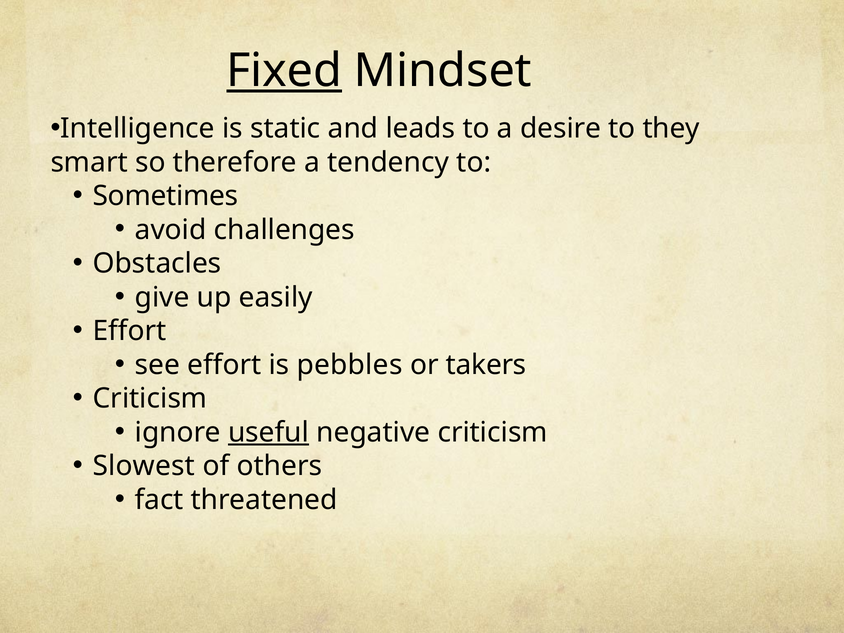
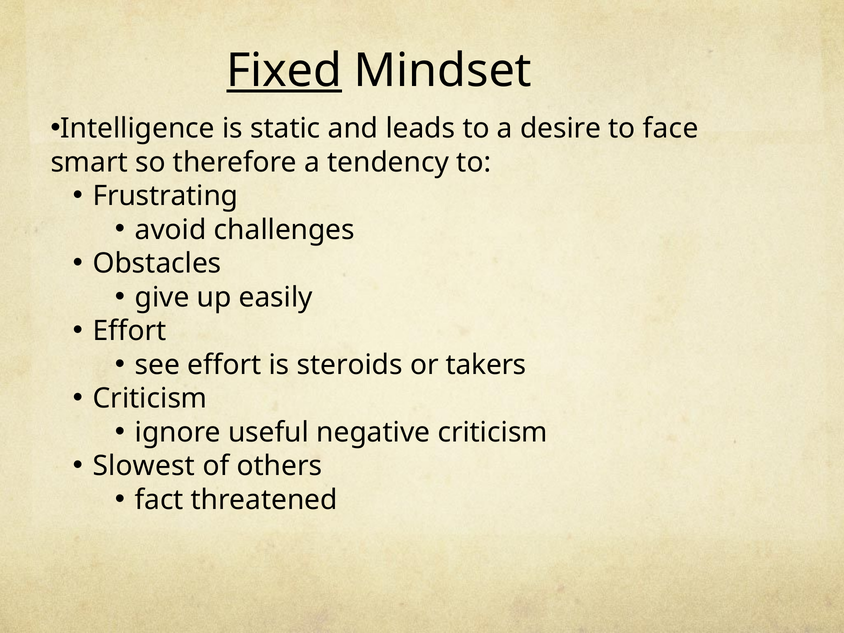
they: they -> face (671, 128)
Sometimes: Sometimes -> Frustrating (165, 196)
pebbles: pebbles -> steroids (350, 365)
useful underline: present -> none (269, 432)
